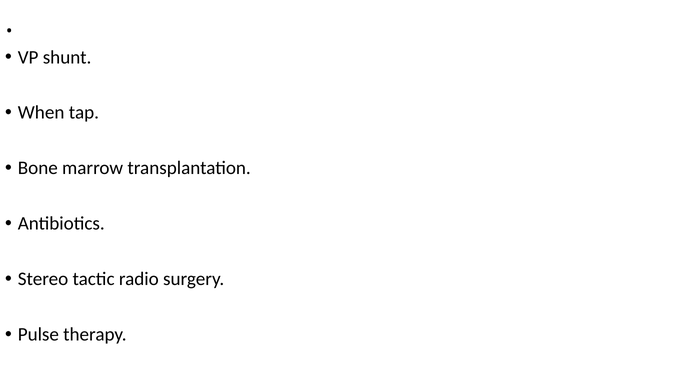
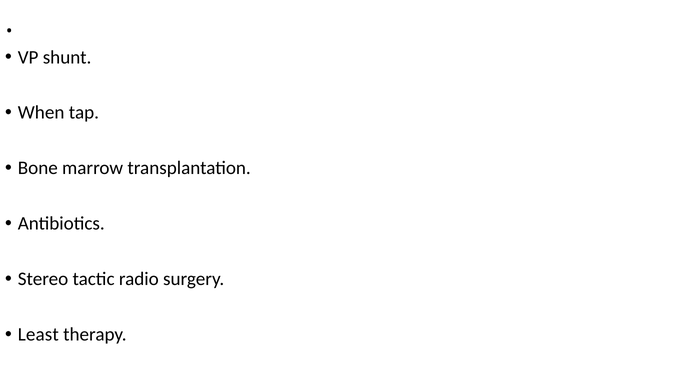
Pulse: Pulse -> Least (38, 334)
